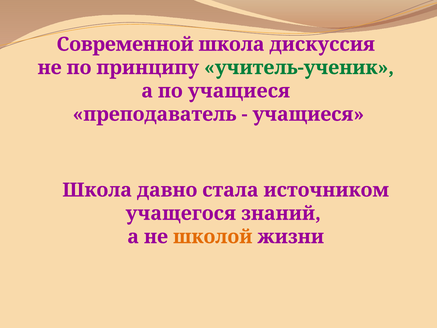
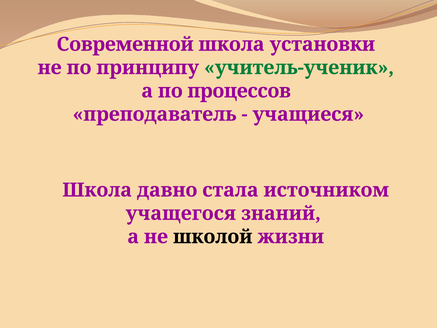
дискуссия: дискуссия -> установки (322, 44)
по учащиеся: учащиеся -> процессов (239, 91)
школой colour: orange -> black (213, 237)
